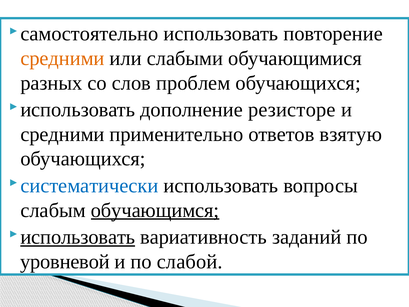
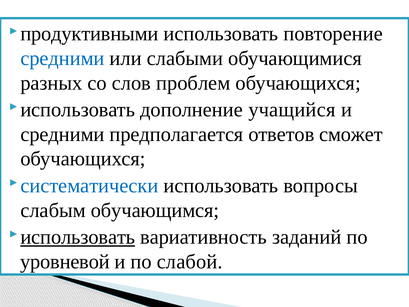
самостоятельно: самостоятельно -> продуктивными (89, 34)
средними colour: orange -> blue (62, 58)
резисторе: резисторе -> учащийся (292, 110)
применительно: применительно -> предполагается (177, 134)
взятую: взятую -> сможет (351, 134)
обучающимся underline: present -> none (155, 210)
